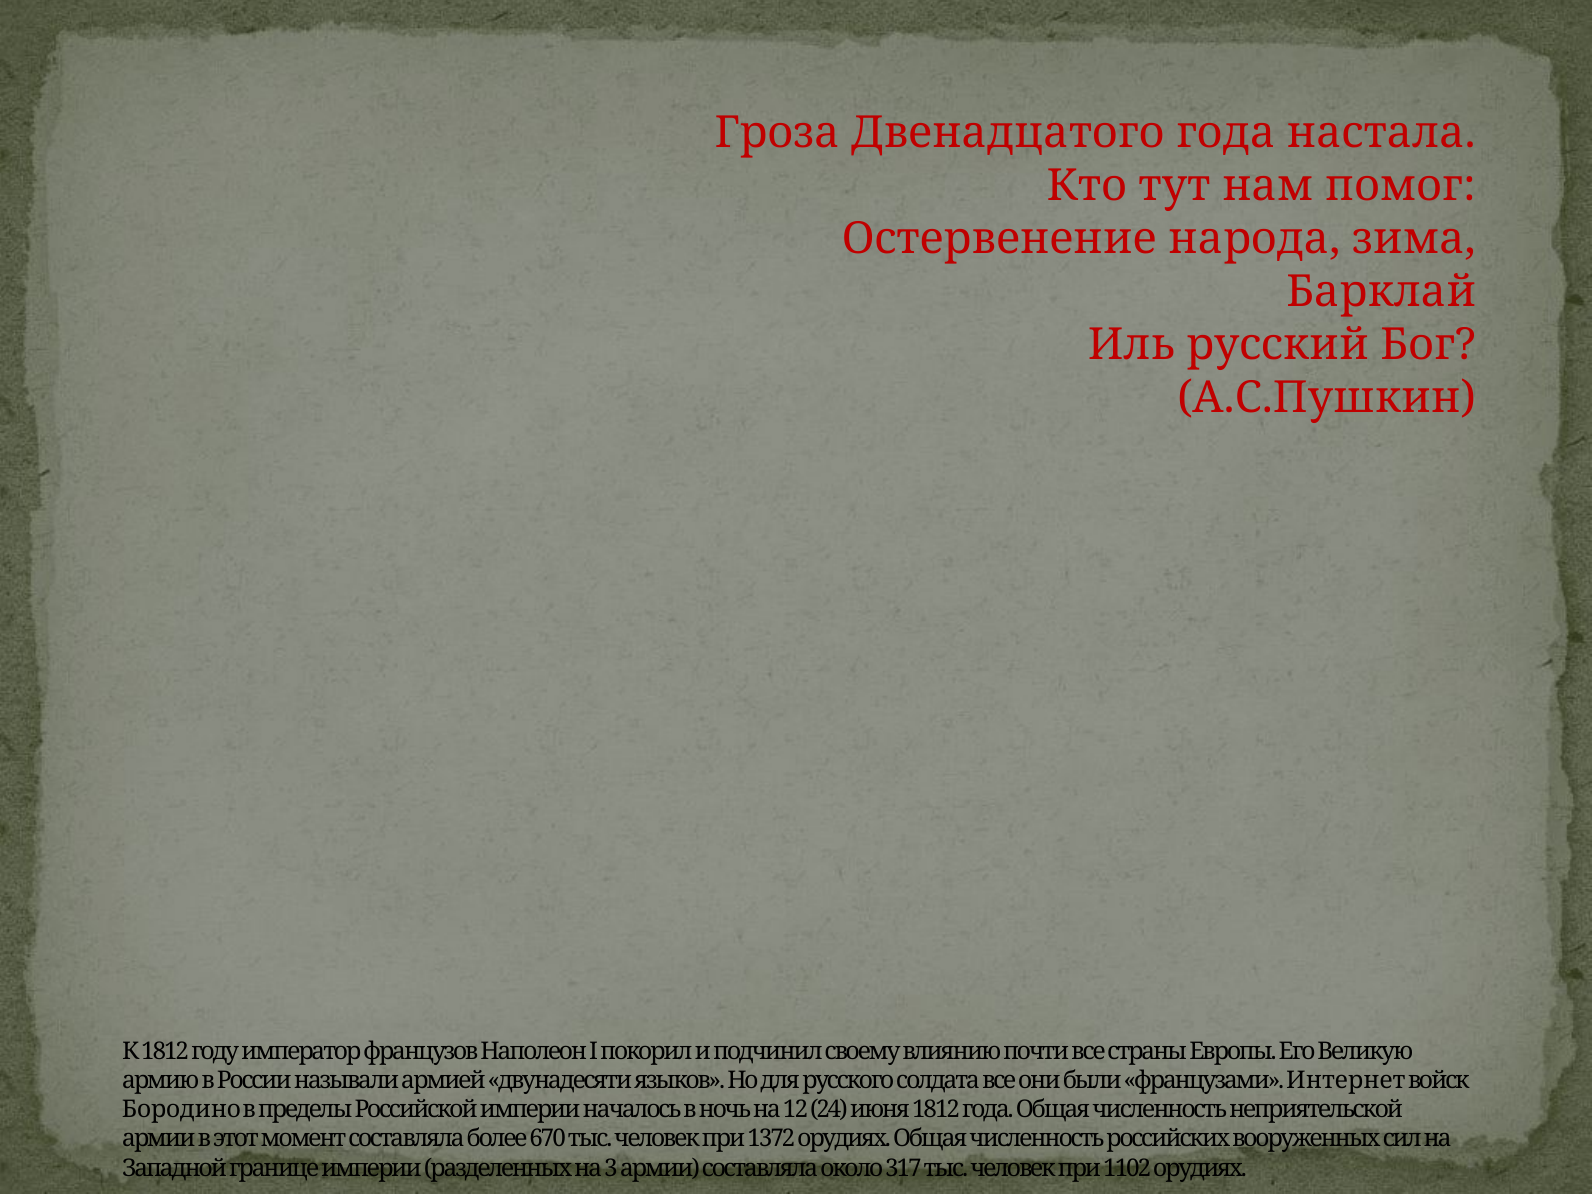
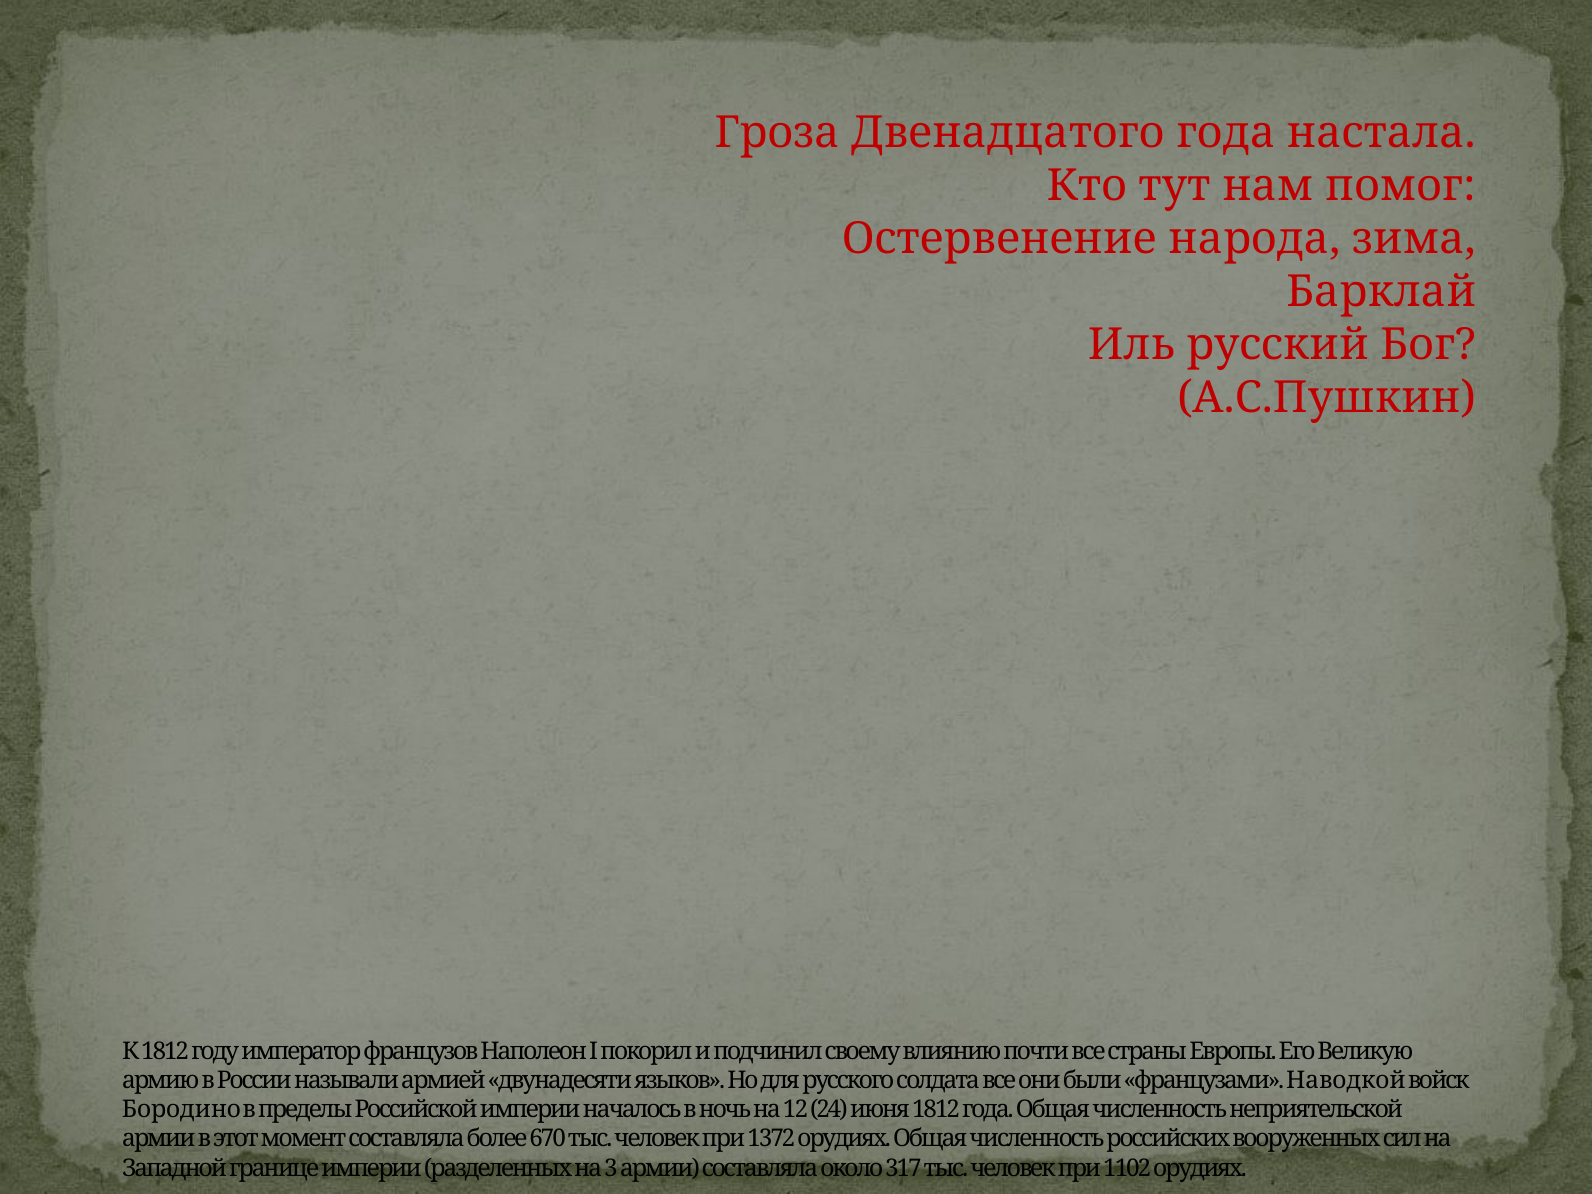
Интернет: Интернет -> Наводкой (1346, 1080)
